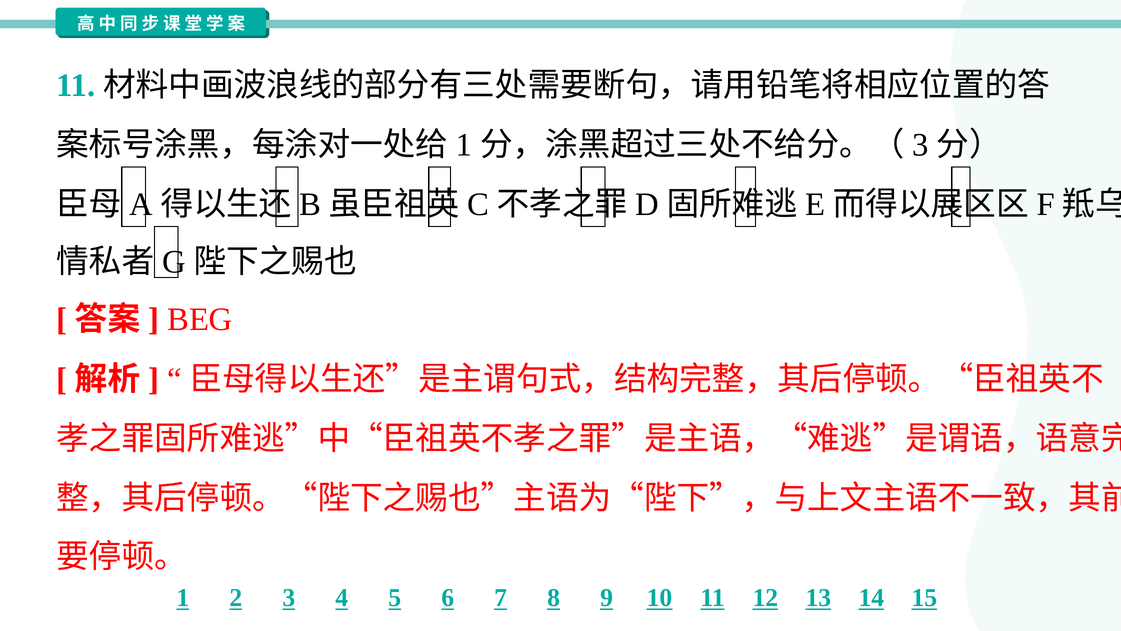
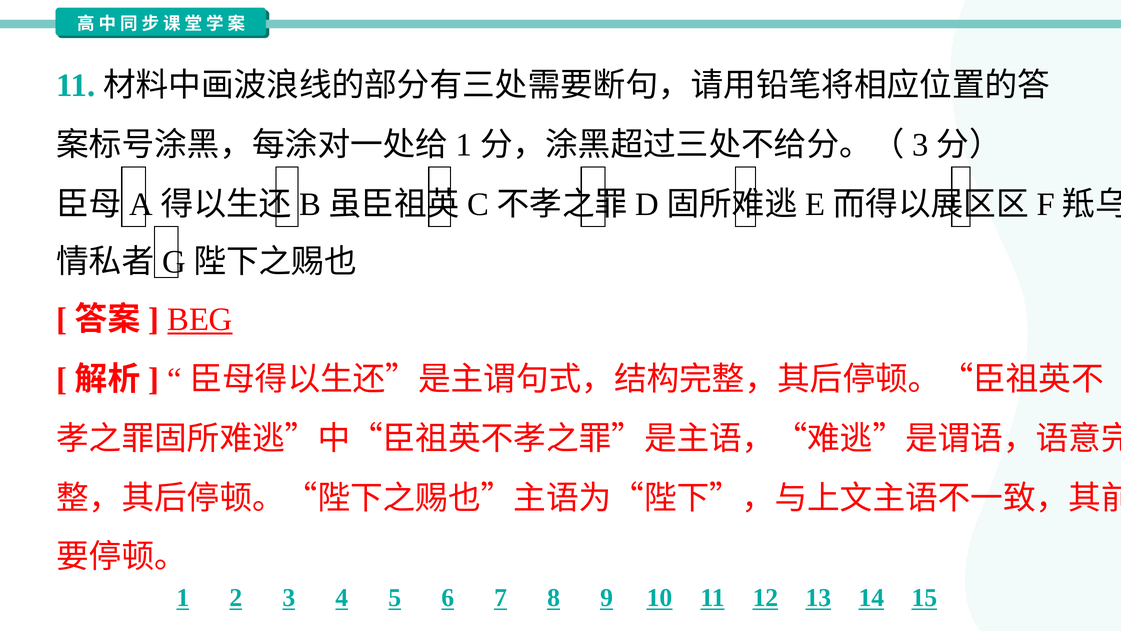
BEG underline: none -> present (200, 319)
